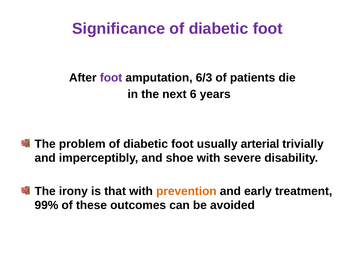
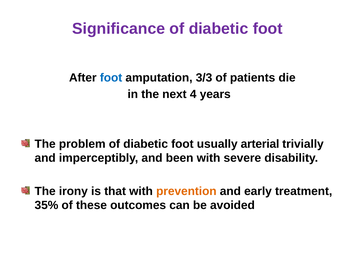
foot colour: purple -> blue (111, 78)
6/3: 6/3 -> 3/3 (204, 78)
6: 6 -> 4 (193, 94)
shoe: shoe -> been (180, 158)
99%: 99% -> 35% (46, 206)
